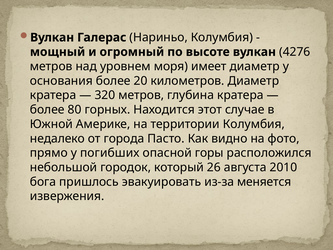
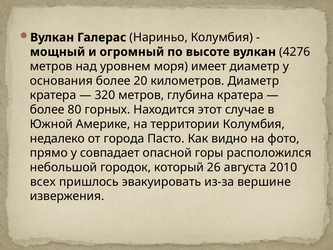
погибших: погибших -> совпадает (110, 153)
бога: бога -> всех (43, 182)
меняется: меняется -> вершине (264, 182)
